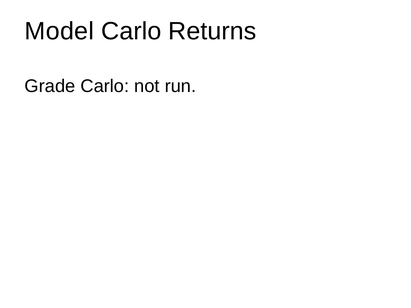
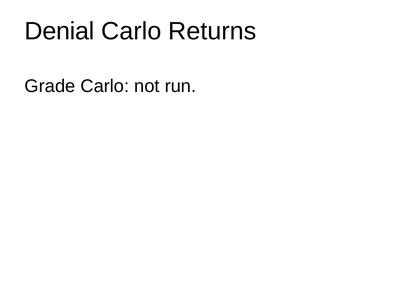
Model: Model -> Denial (60, 31)
